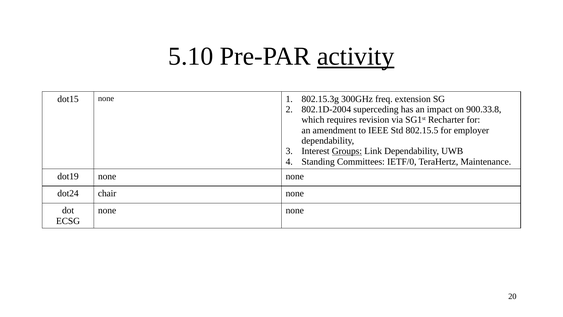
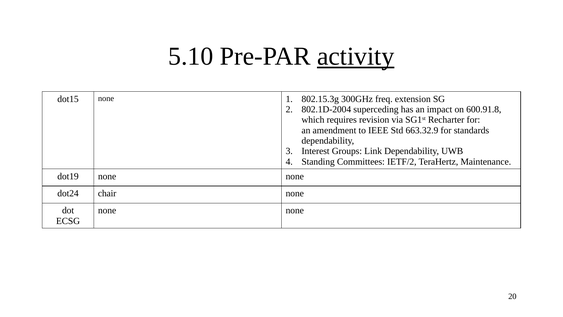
900.33.8: 900.33.8 -> 600.91.8 (484, 109)
802.15.5: 802.15.5 -> 663.32.9 (422, 130)
employer: employer -> standards (471, 130)
Groups underline: present -> none (347, 151)
IETF/0: IETF/0 -> IETF/2 (402, 161)
